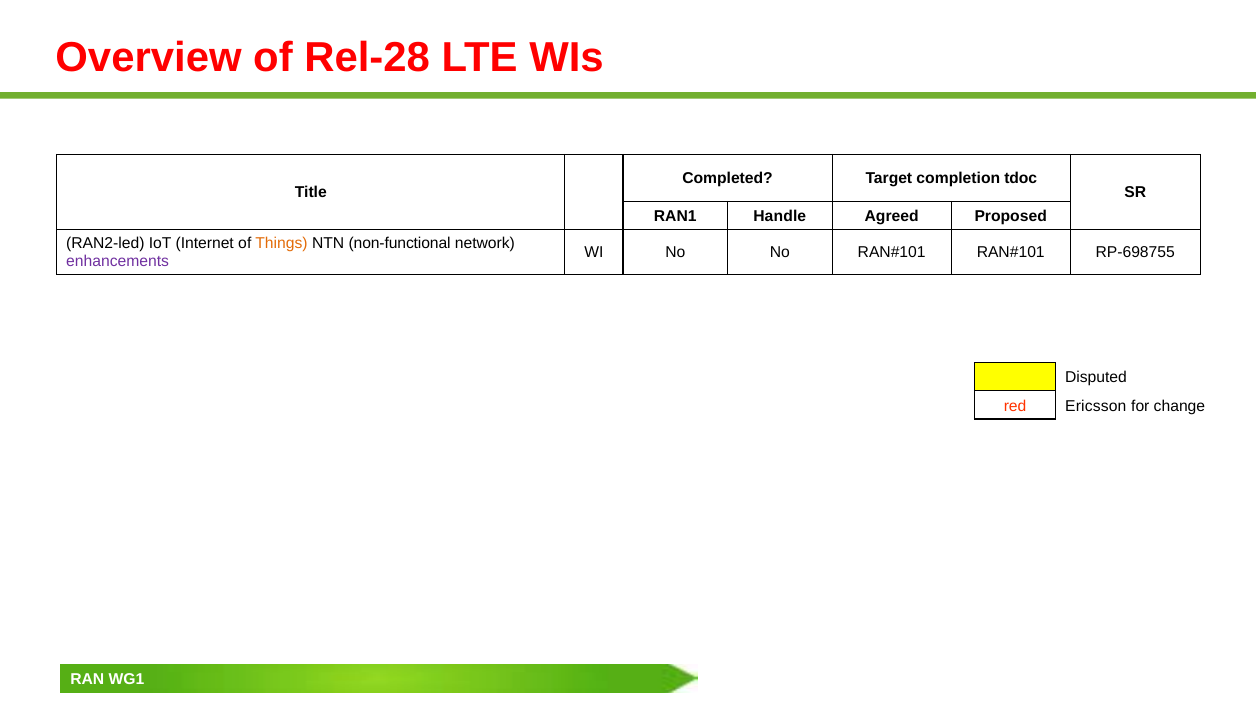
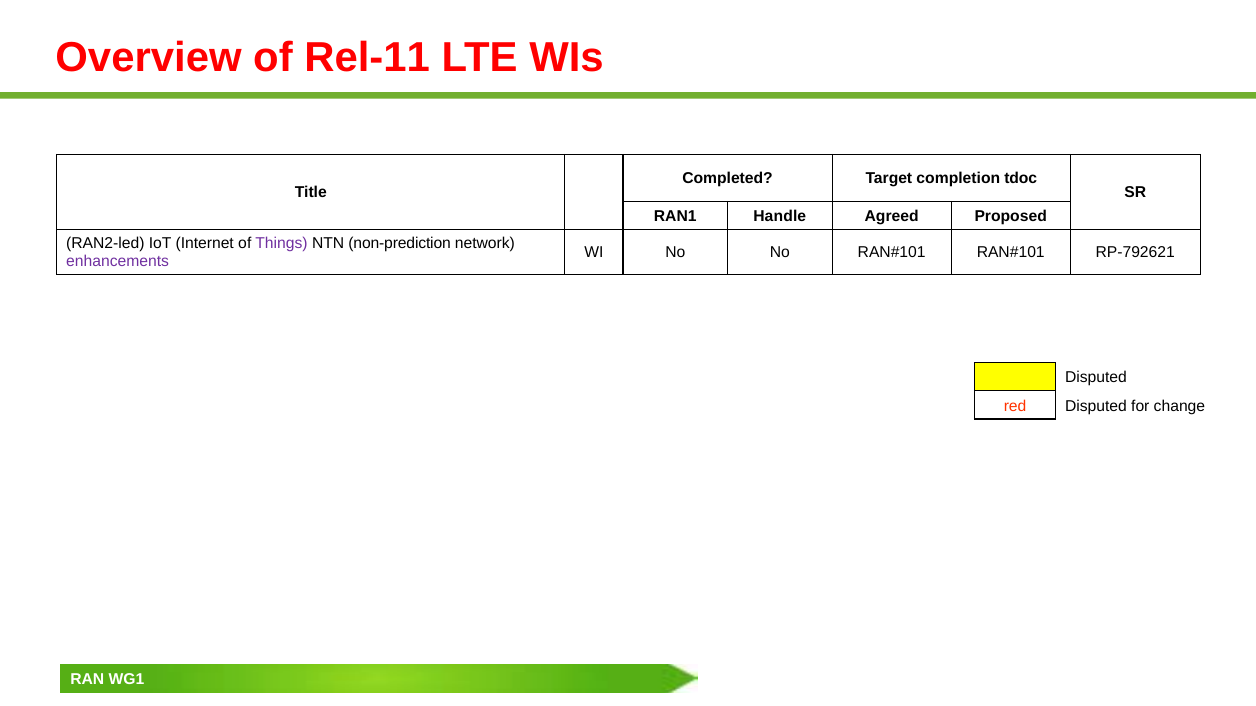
Rel-28: Rel-28 -> Rel-11 (367, 58)
Things colour: orange -> purple (282, 244)
non-functional: non-functional -> non-prediction (400, 244)
RP-698755: RP-698755 -> RP-792621 (1135, 252)
red Ericsson: Ericsson -> Disputed (1096, 406)
